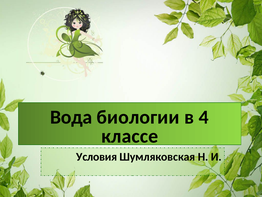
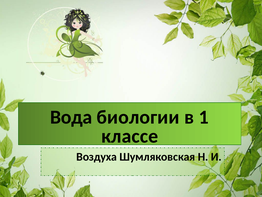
4: 4 -> 1 (204, 117)
Условия: Условия -> Воздуха (97, 156)
